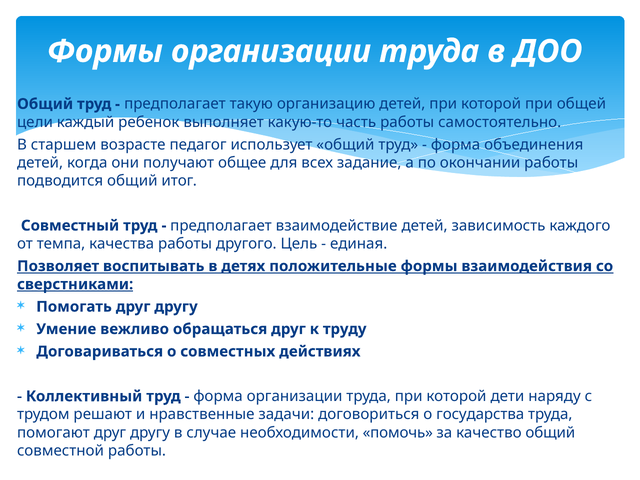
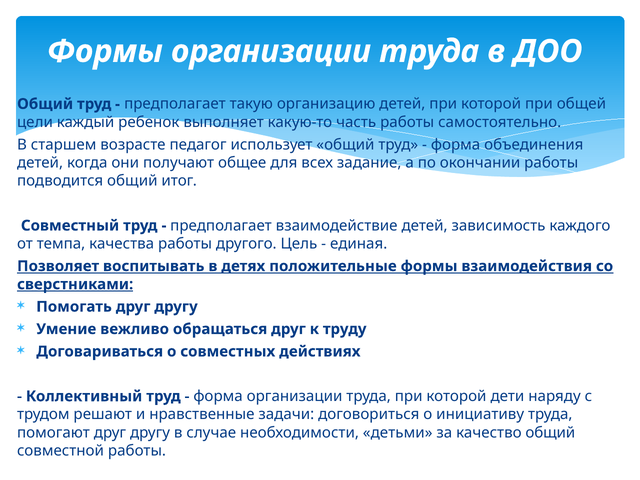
государства: государства -> инициативу (480, 414)
помочь: помочь -> детьми (398, 433)
